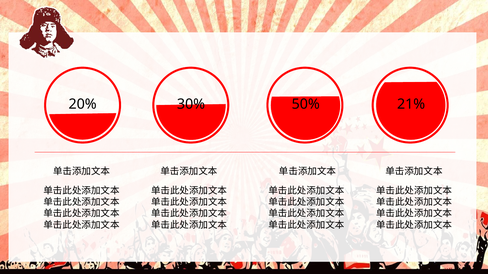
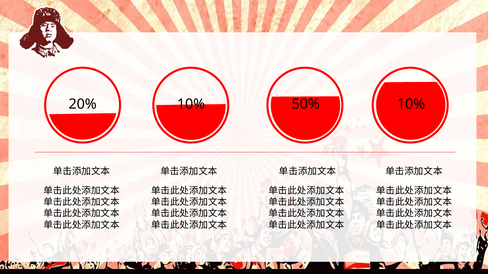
20% 30%: 30% -> 10% (191, 104)
50% 21%: 21% -> 10% (411, 104)
